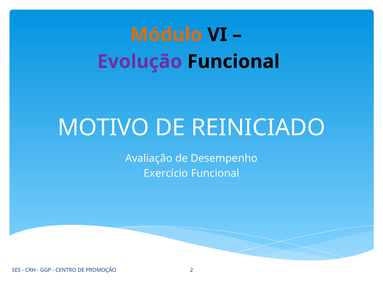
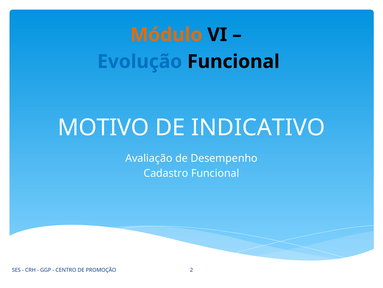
Evolução colour: purple -> blue (140, 61)
REINICIADO: REINICIADO -> INDICATIVO (258, 127)
Exercício: Exercício -> Cadastro (166, 173)
